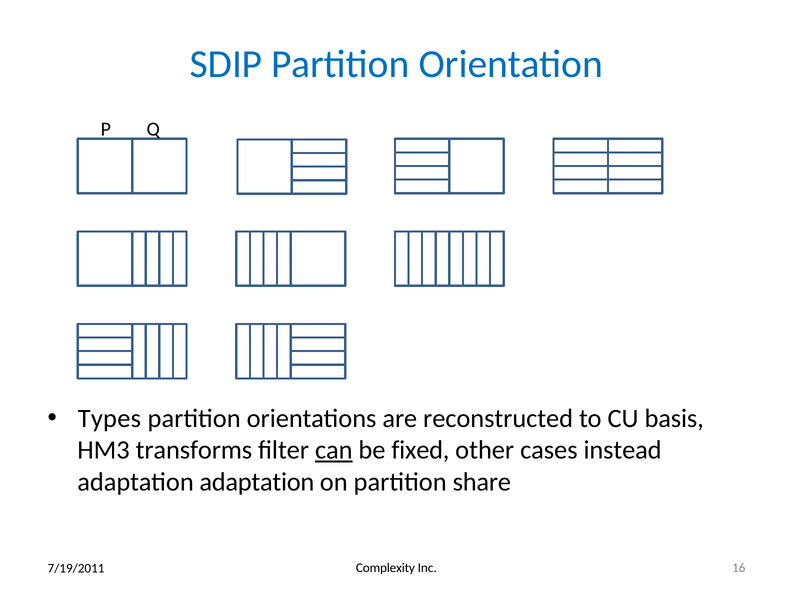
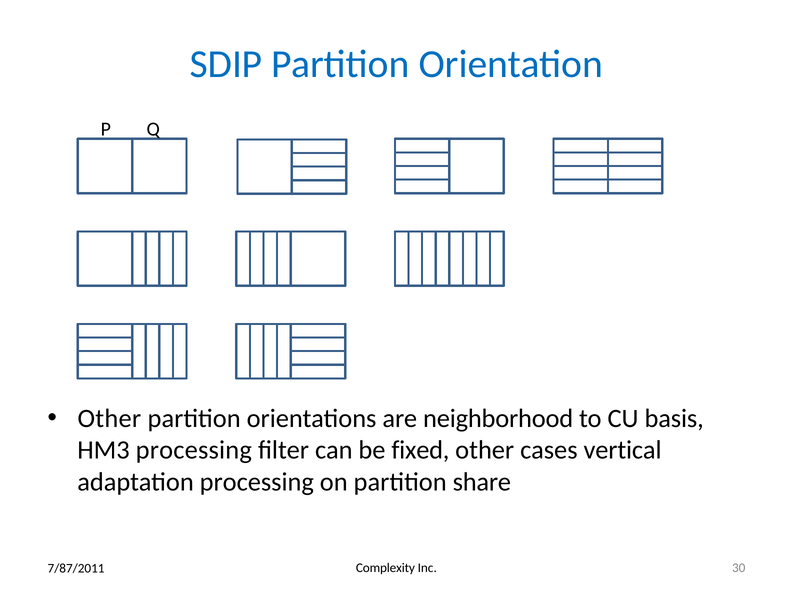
Types: Types -> Other (109, 418)
reconstructed: reconstructed -> neighborhood (498, 418)
HM3 transforms: transforms -> processing (194, 450)
can underline: present -> none (334, 450)
instead: instead -> vertical (623, 450)
adaptation adaptation: adaptation -> processing (257, 482)
16: 16 -> 30 (739, 568)
7/19/2011: 7/19/2011 -> 7/87/2011 (76, 568)
